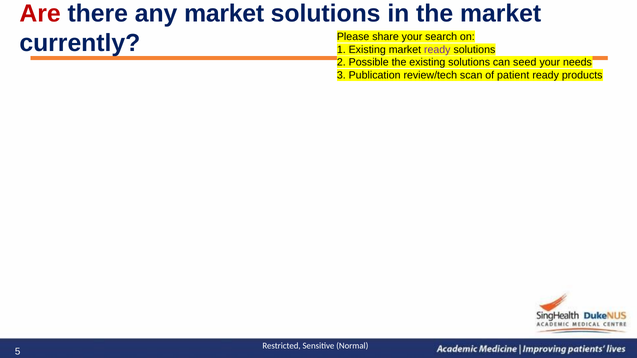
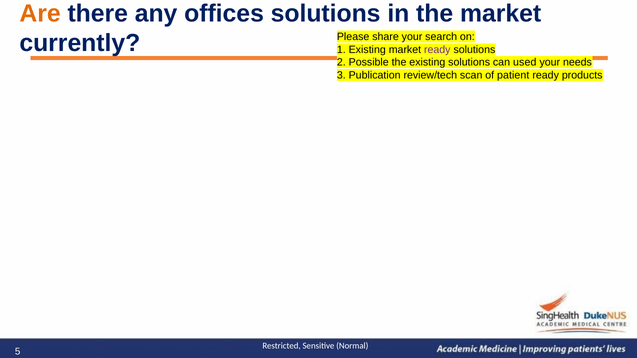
Are colour: red -> orange (40, 13)
any market: market -> offices (224, 13)
seed: seed -> used (525, 62)
